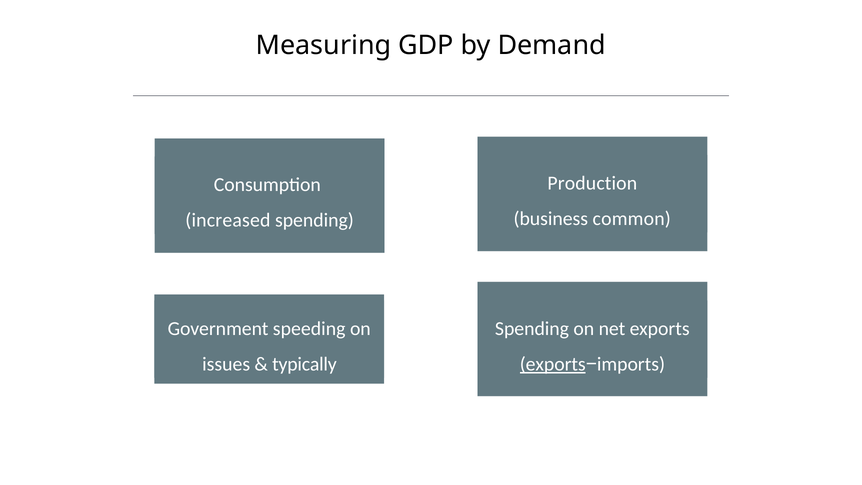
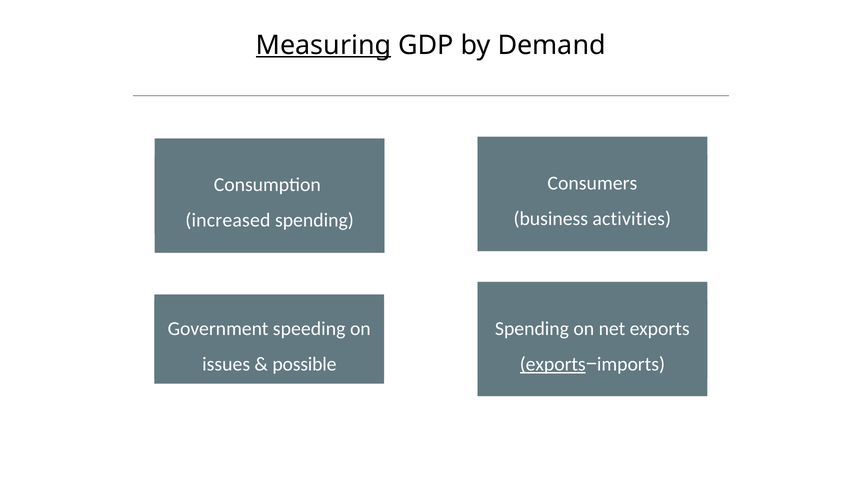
Measuring underline: none -> present (324, 45)
Production: Production -> Consumers (592, 183)
common: common -> activities (632, 219)
typically: typically -> possible (304, 364)
